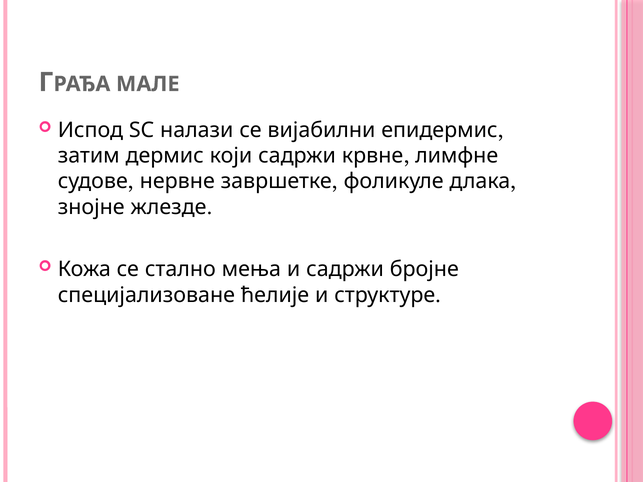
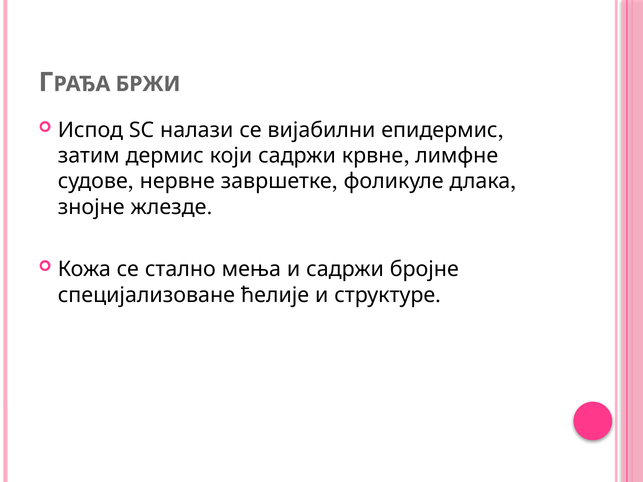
МАЛЕ: МАЛЕ -> БРЖИ (148, 84)
